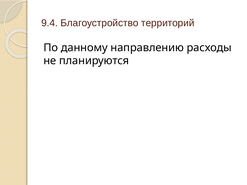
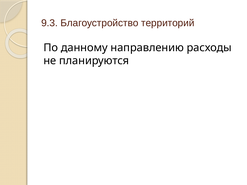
9.4: 9.4 -> 9.3 (49, 23)
